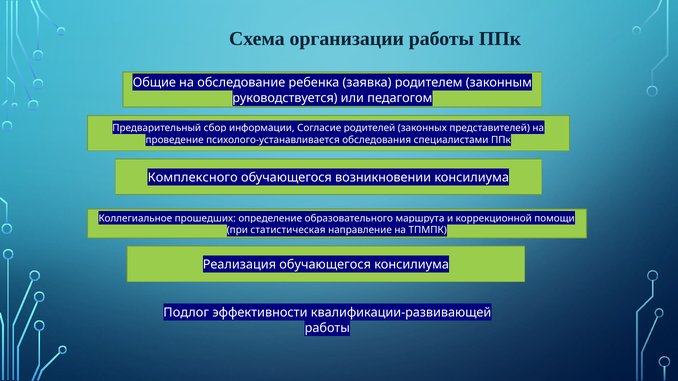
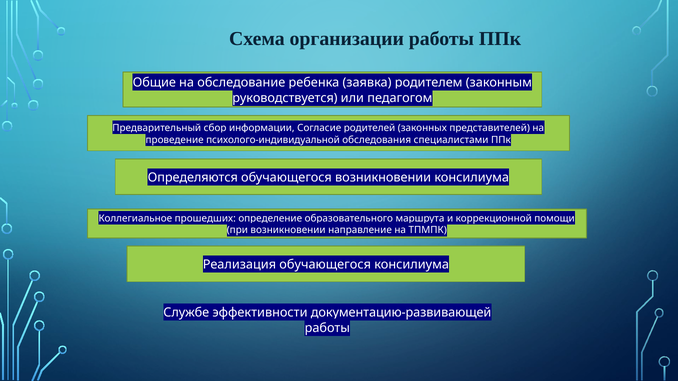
психолого-устанавливается: психолого-устанавливается -> психолого-индивидуальной (273, 140)
Комплексного: Комплексного -> Определяются (193, 178)
при статистическая: статистическая -> возникновении (288, 230)
Подлог: Подлог -> Службе (186, 313)
квалификации-развивающей: квалификации-развивающей -> документацию-развивающей (401, 313)
